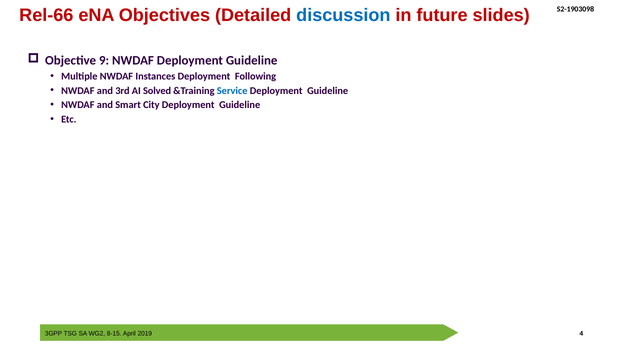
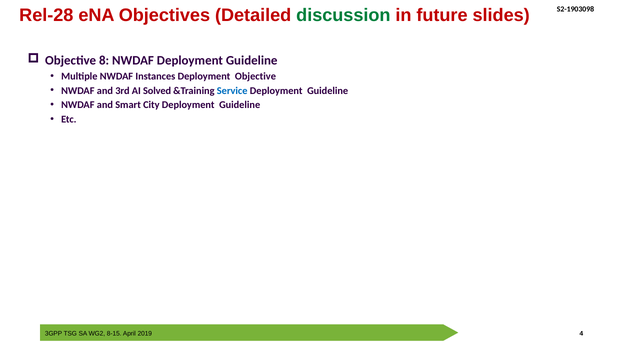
Rel-66: Rel-66 -> Rel-28 (46, 15)
discussion colour: blue -> green (343, 15)
9: 9 -> 8 (104, 61)
Deployment Following: Following -> Objective (255, 76)
